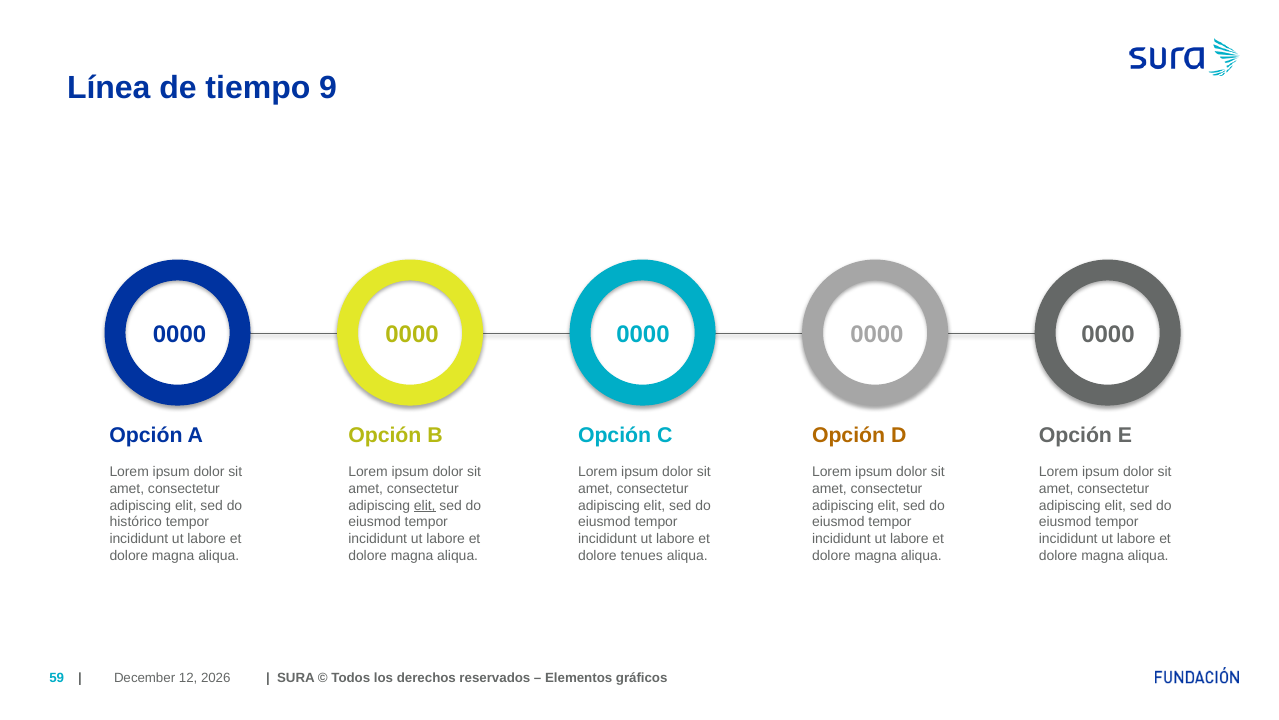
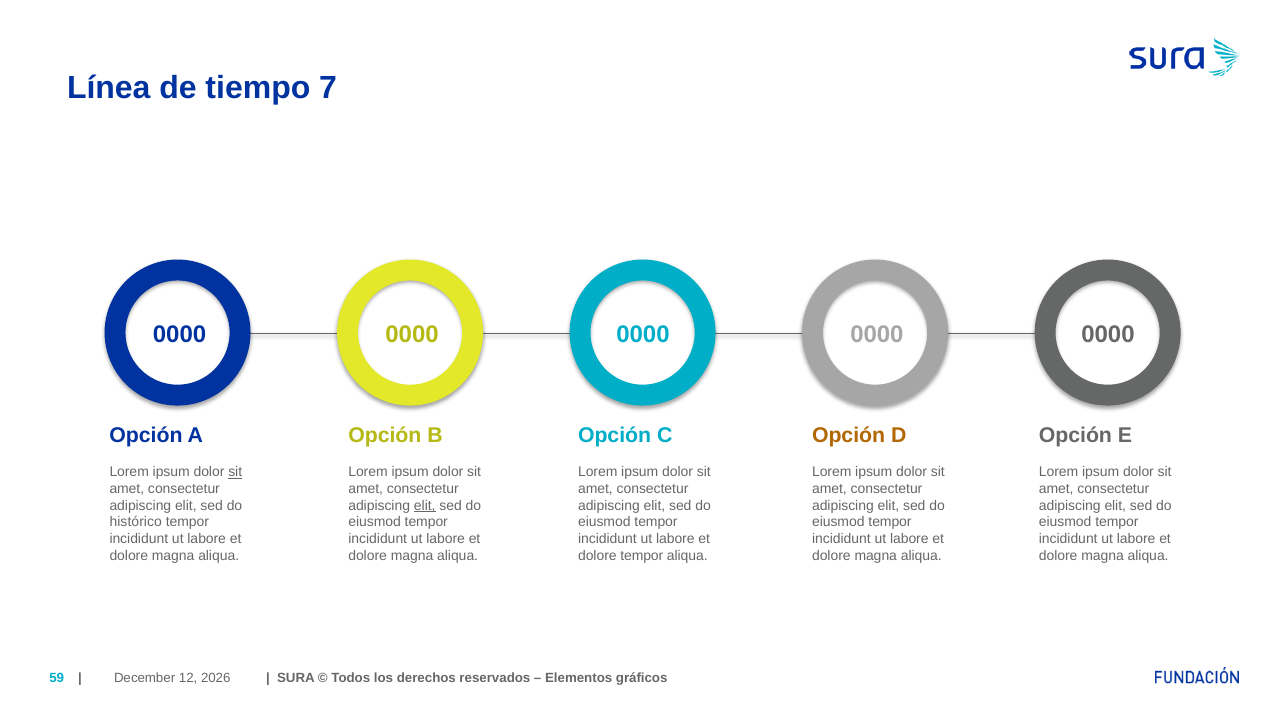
9: 9 -> 7 (328, 88)
sit underline: none -> present (235, 472)
dolore tenues: tenues -> tempor (642, 556)
